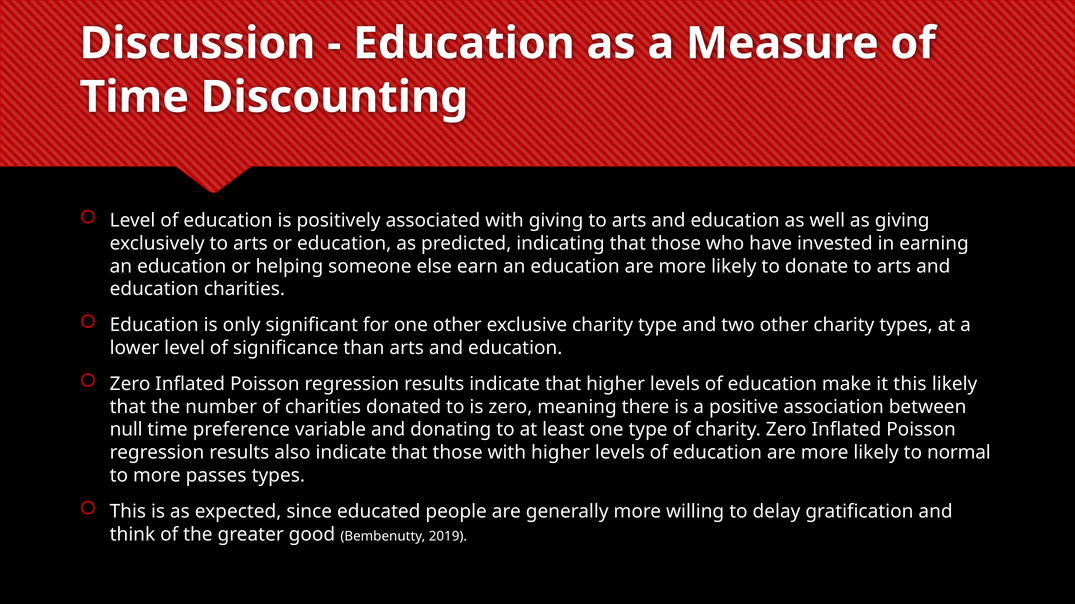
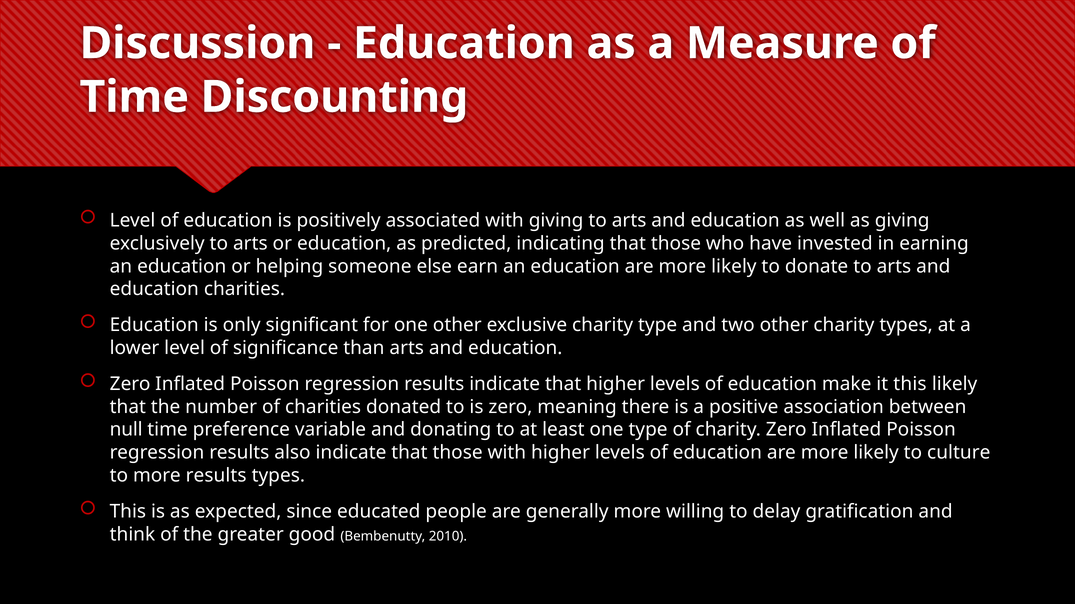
normal: normal -> culture (959, 453)
more passes: passes -> results (216, 476)
2019: 2019 -> 2010 (448, 537)
